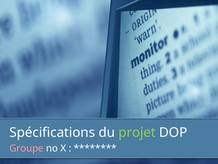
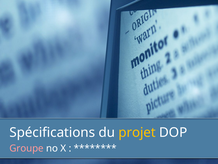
projet colour: light green -> yellow (137, 132)
